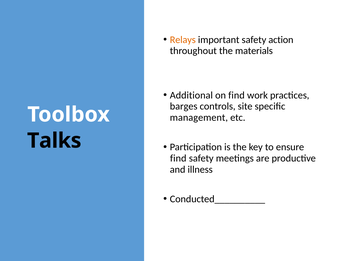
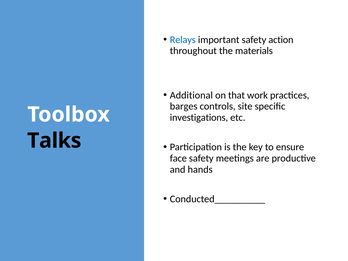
Relays colour: orange -> blue (183, 40)
on find: find -> that (237, 95)
management: management -> investigations (199, 118)
find: find -> face (178, 158)
illness: illness -> hands (200, 169)
